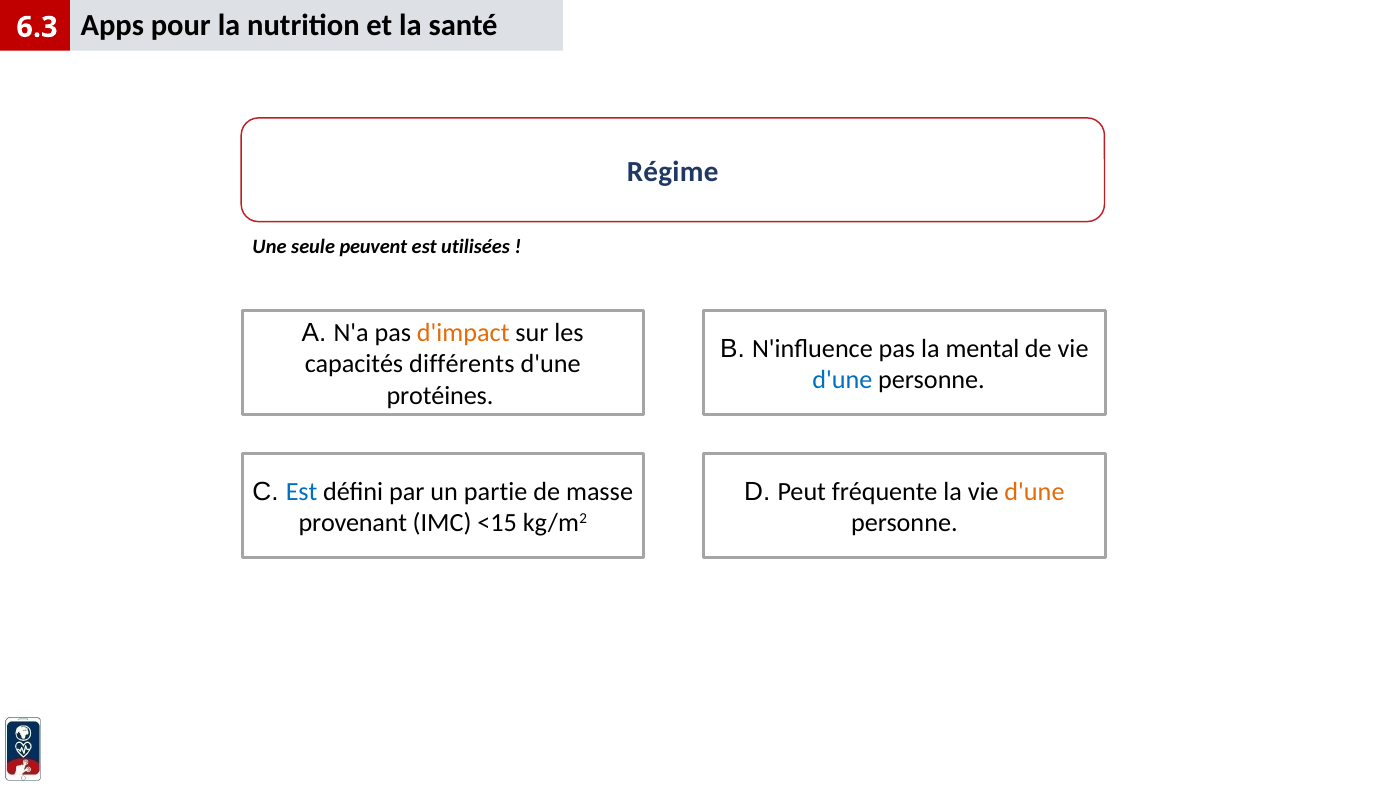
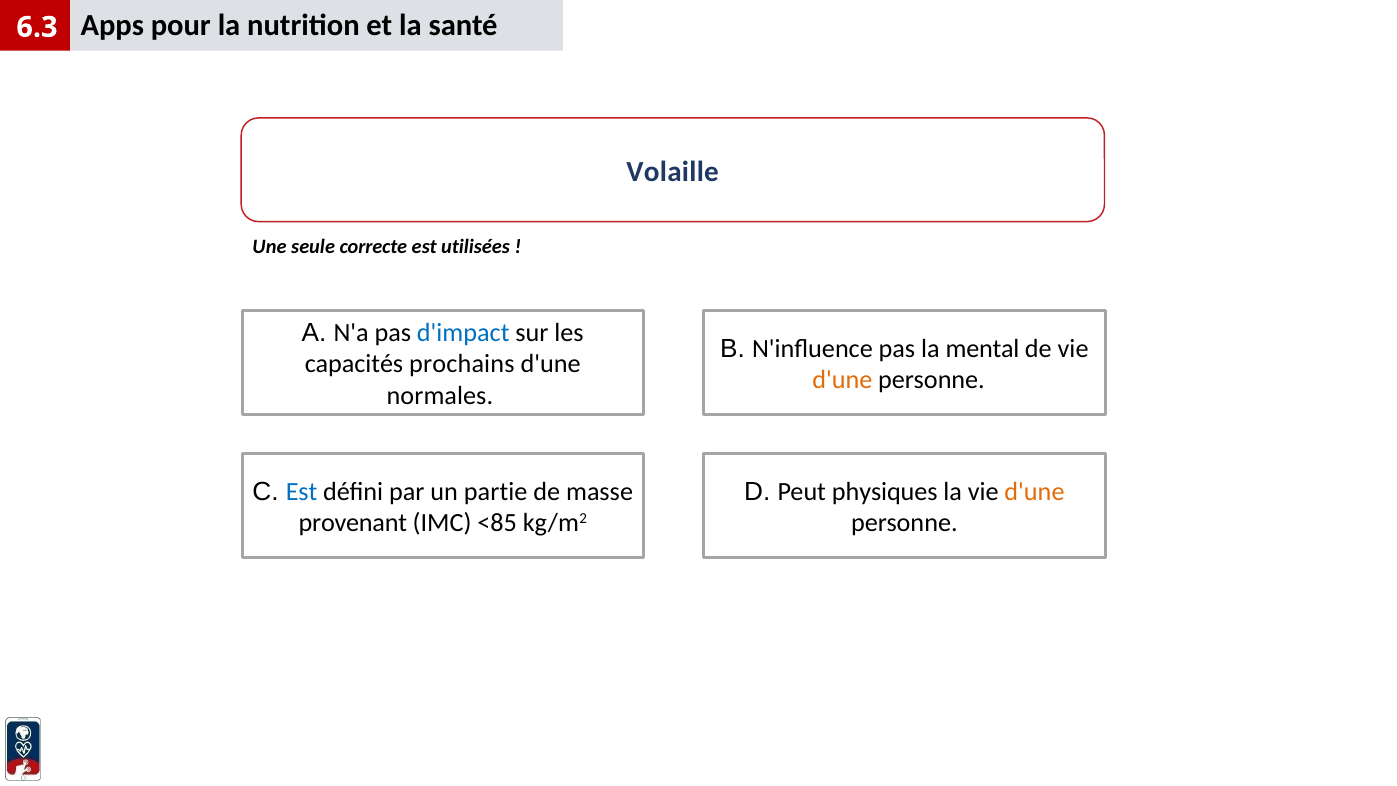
Régime: Régime -> Volaille (673, 172)
peuvent: peuvent -> correcte (373, 247)
d'impact colour: orange -> blue (463, 333)
différents: différents -> prochains (462, 364)
d'une colour: blue -> orange (842, 380)
protéines: protéines -> normales (440, 396)
fréquente: fréquente -> physiques (885, 492)
<15: <15 -> <85 (497, 523)
